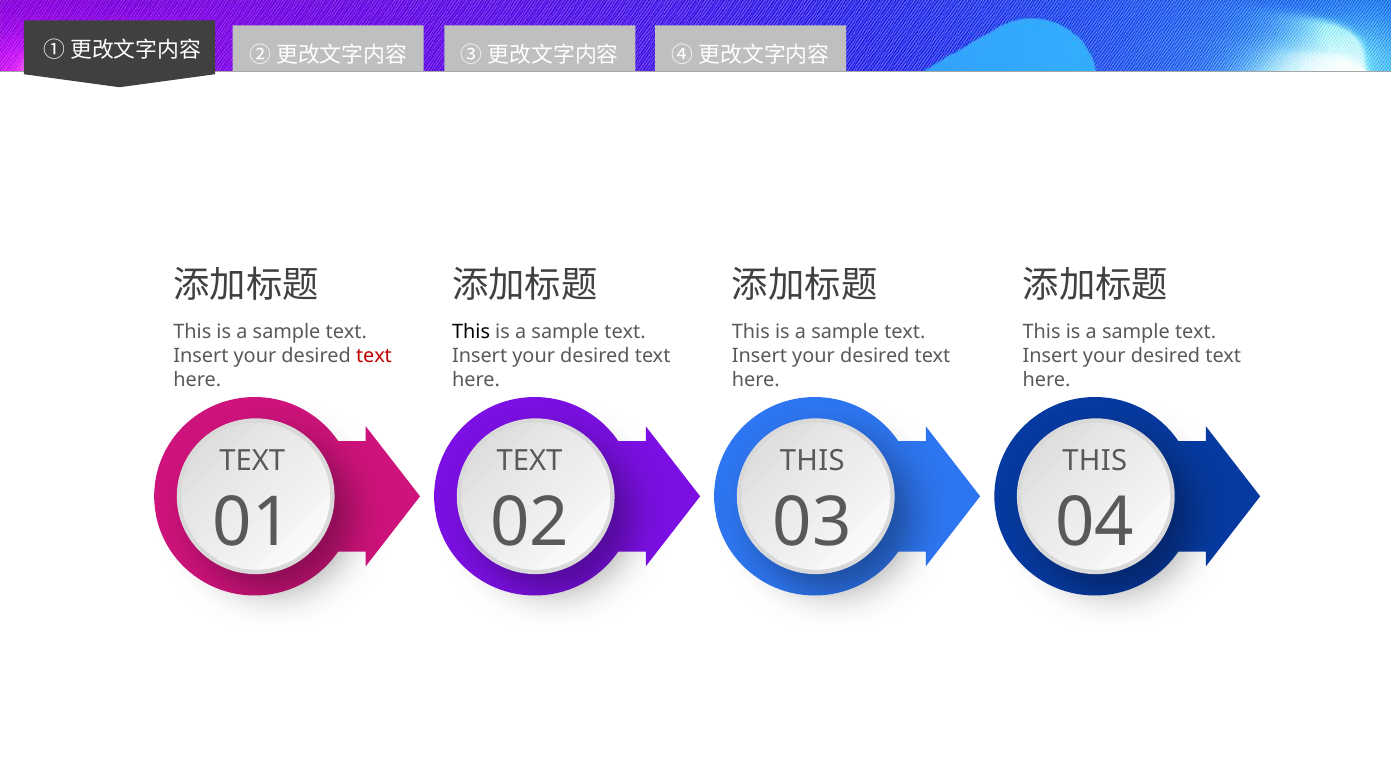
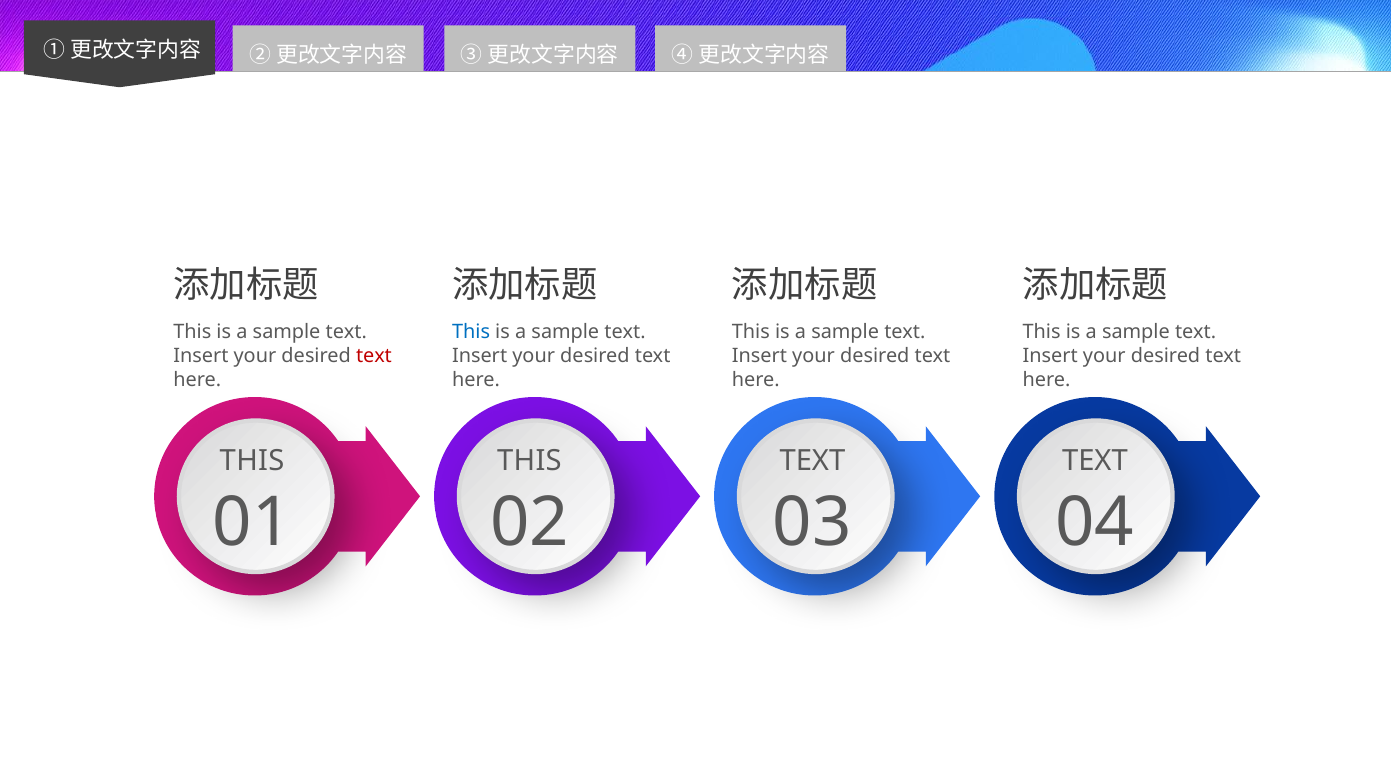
This colour: black -> blue (471, 332)
TEXT: TEXT -> THIS (252, 462)
TEXT: TEXT -> THIS (529, 462)
THIS: THIS -> TEXT (812, 462)
THIS: THIS -> TEXT (1095, 462)
